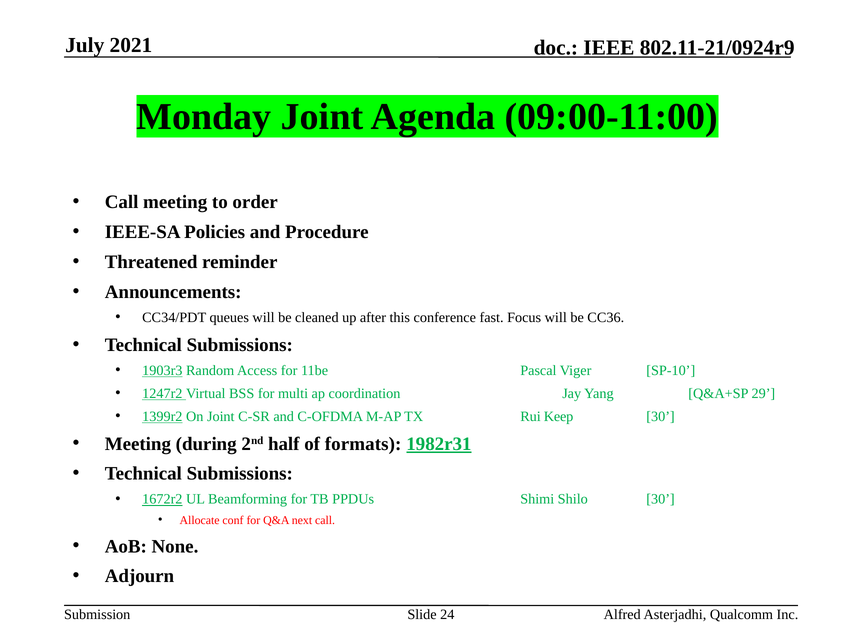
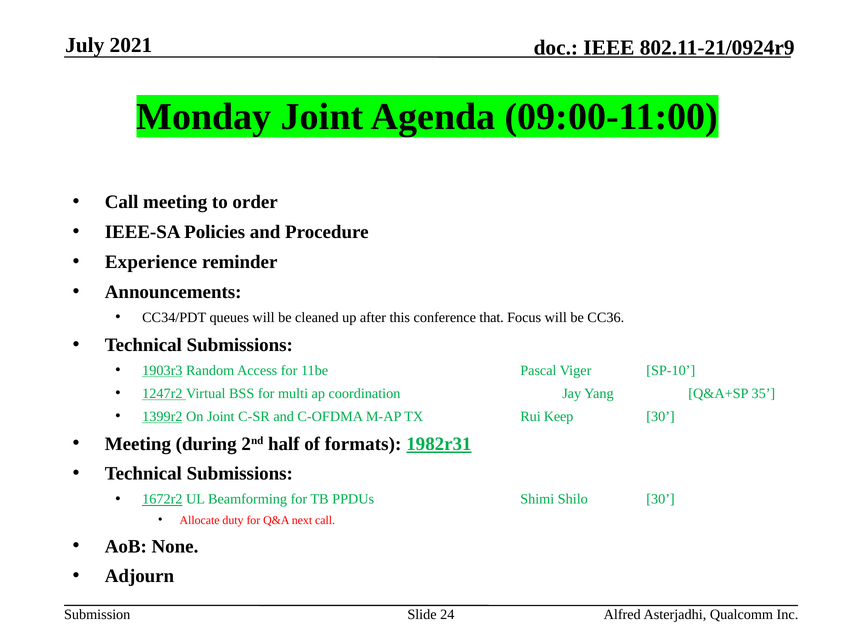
Threatened: Threatened -> Experience (151, 262)
fast: fast -> that (492, 318)
29: 29 -> 35 (763, 394)
conf: conf -> duty (233, 520)
